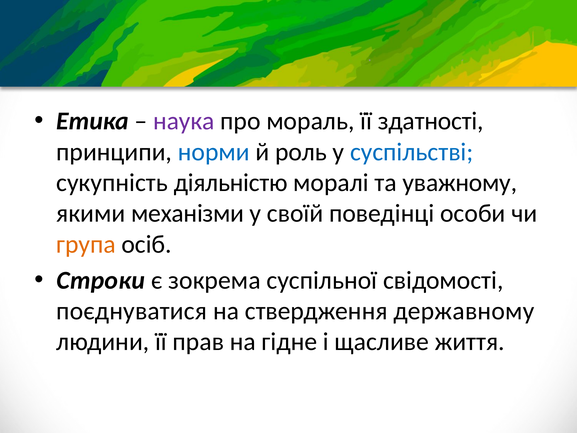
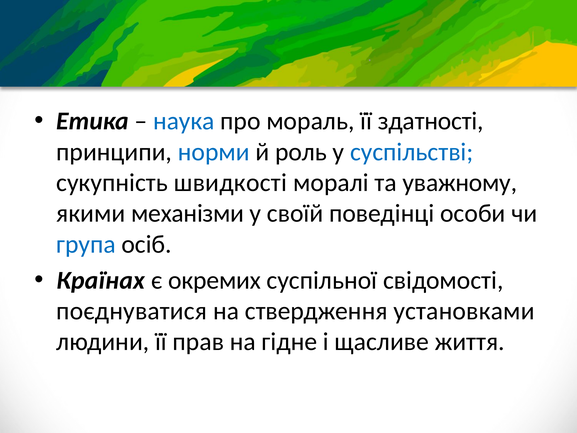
наука colour: purple -> blue (184, 121)
діяльністю: діяльністю -> швидкості (230, 183)
група colour: orange -> blue (86, 244)
Строки: Строки -> Країнах (101, 280)
зокрема: зокрема -> окремих (215, 280)
державному: державному -> установками (464, 311)
